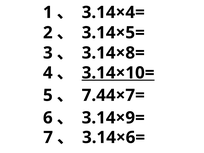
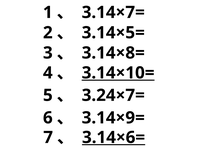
3.14×4=: 3.14×4= -> 3.14×7= (113, 12)
7.44×7=: 7.44×7= -> 3.24×7= (113, 95)
3.14×6= underline: none -> present (114, 137)
